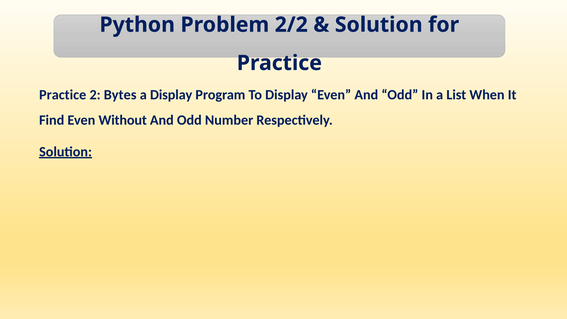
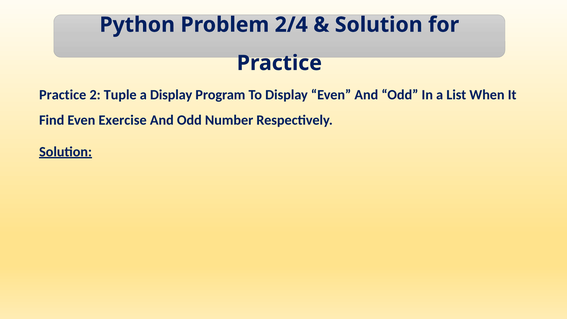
2/2: 2/2 -> 2/4 (291, 25)
Bytes: Bytes -> Tuple (120, 95)
Without: Without -> Exercise (123, 120)
